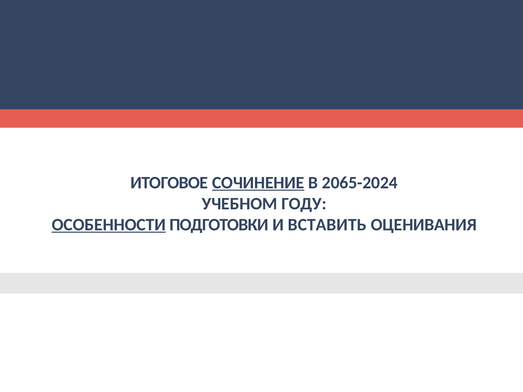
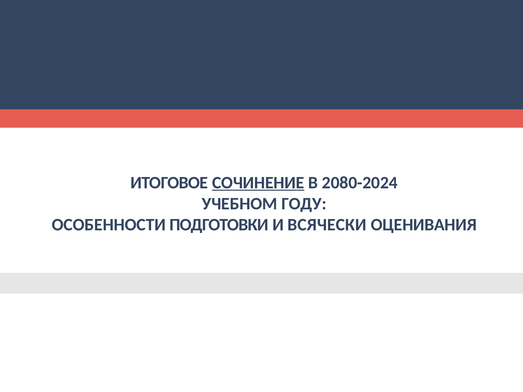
2065-2024: 2065-2024 -> 2080-2024 (360, 183)
ОСОБЕННОСТИ underline: present -> none (109, 225)
ВСТАВИТЬ: ВСТАВИТЬ -> ВСЯЧЕСКИ (327, 225)
